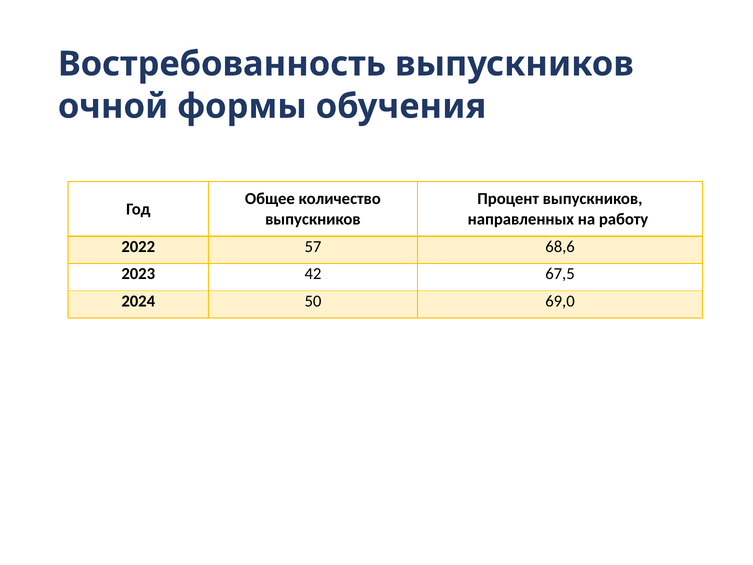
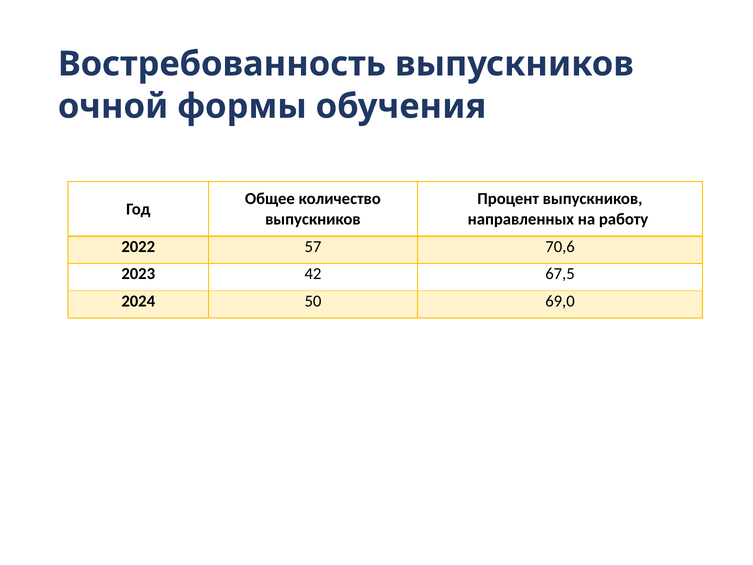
68,6: 68,6 -> 70,6 (560, 247)
